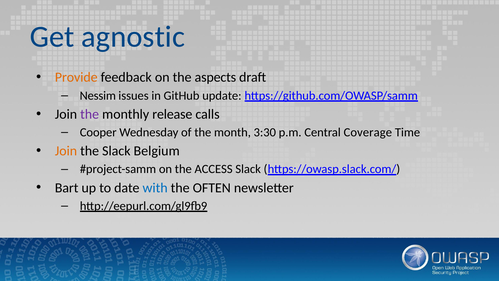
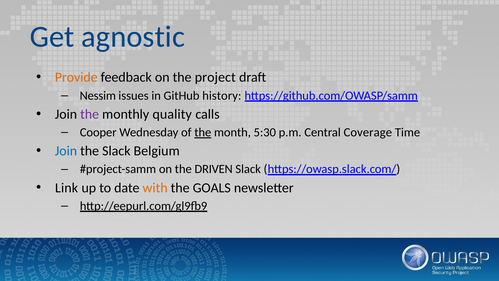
aspects: aspects -> project (215, 77)
update: update -> history (222, 95)
release: release -> quality (172, 114)
the underline: none -> present (203, 132)
3:30: 3:30 -> 5:30 (265, 132)
Join colour: orange -> blue (66, 151)
ACCESS: ACCESS -> DRIVEN (214, 169)
Bart: Bart -> Link (67, 188)
with colour: blue -> orange (155, 188)
OFTEN: OFTEN -> GOALS (212, 188)
